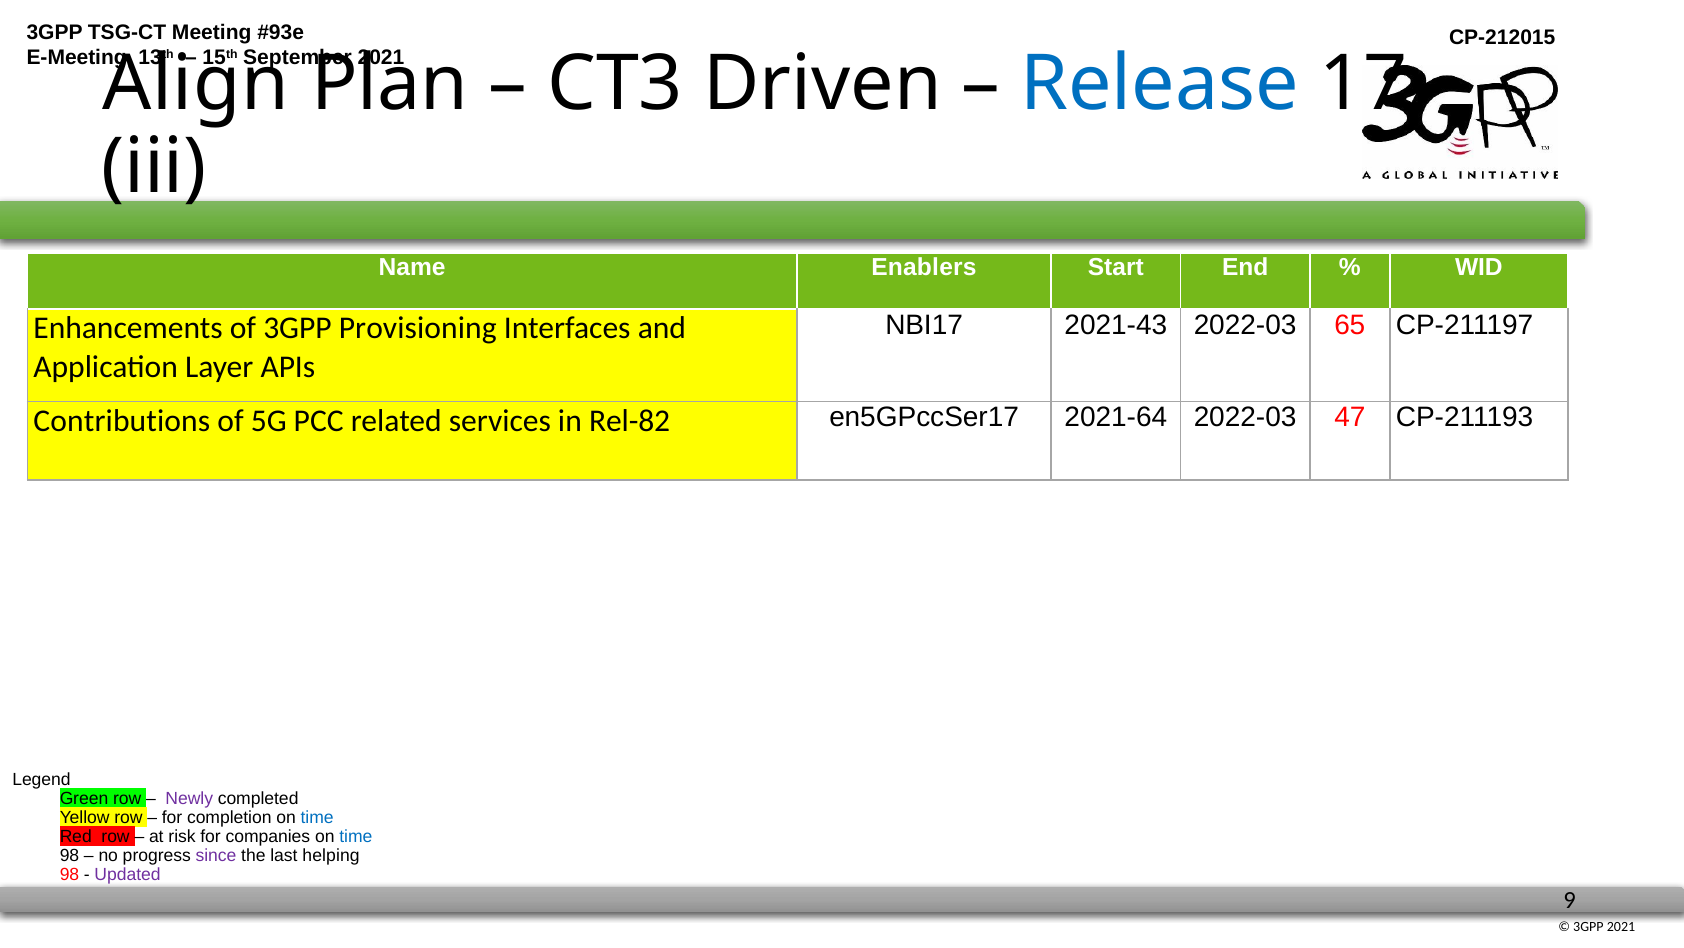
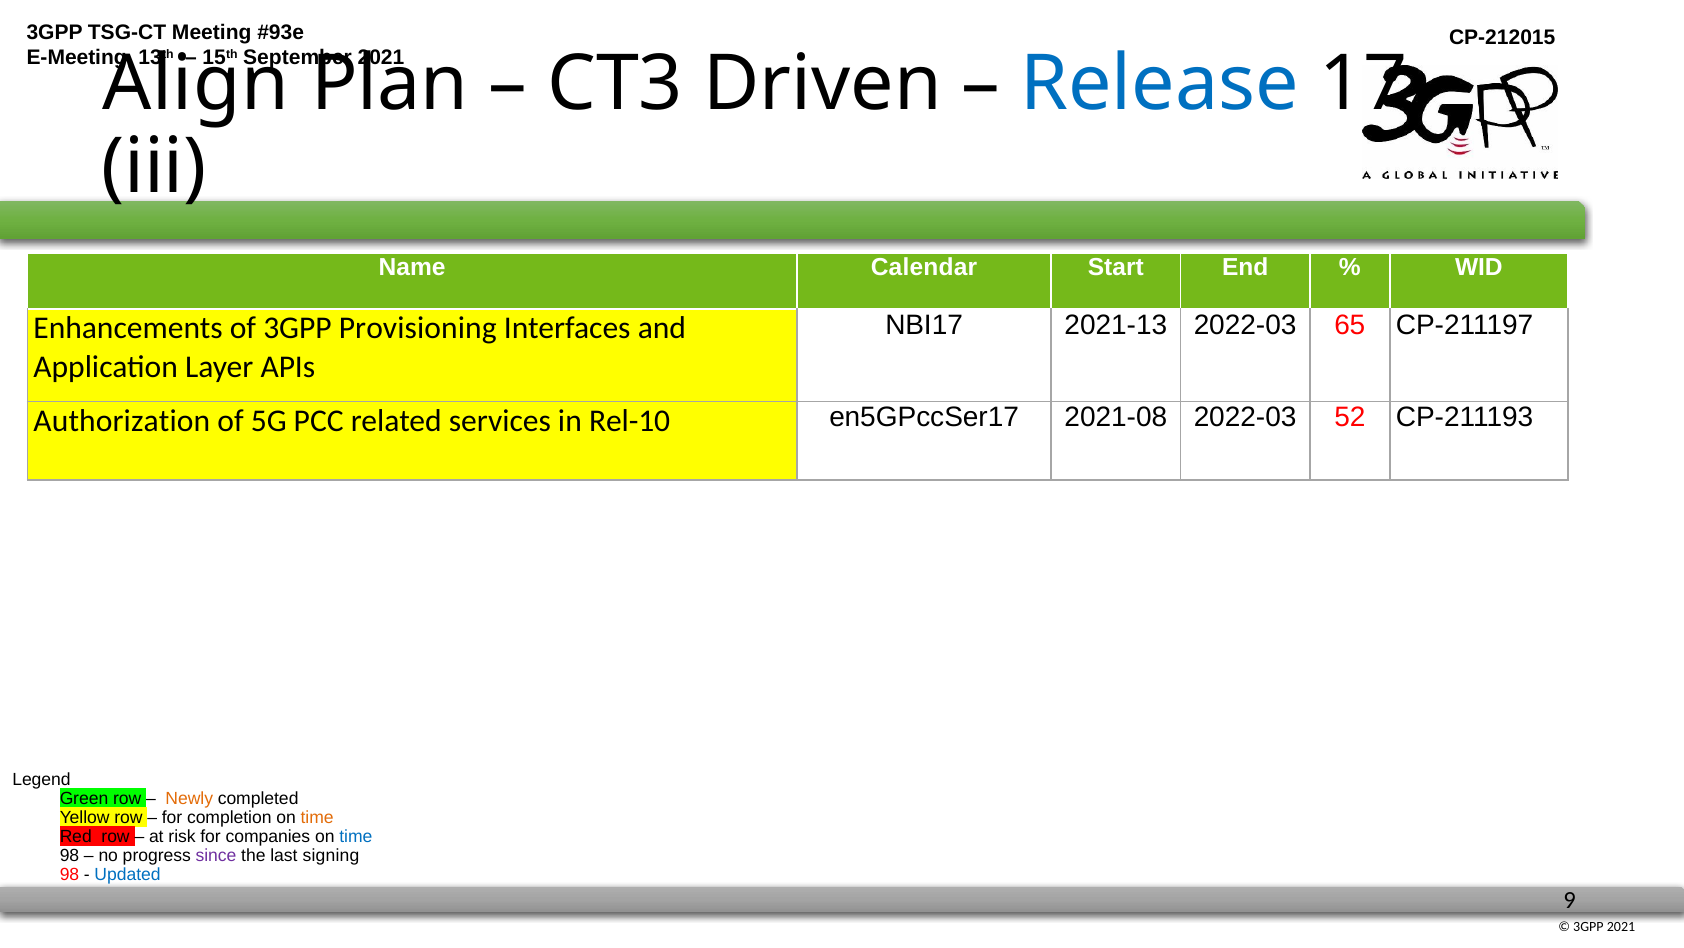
Enablers: Enablers -> Calendar (924, 267)
2021-43: 2021-43 -> 2021-13 (1116, 325)
Contributions: Contributions -> Authorization (122, 421)
Rel-82: Rel-82 -> Rel-10 (630, 421)
2021-64: 2021-64 -> 2021-08 (1116, 417)
47: 47 -> 52 (1350, 417)
Newly colour: purple -> orange (189, 798)
time colour: blue -> orange (317, 817)
helping: helping -> signing (331, 855)
Updated colour: purple -> blue (128, 874)
